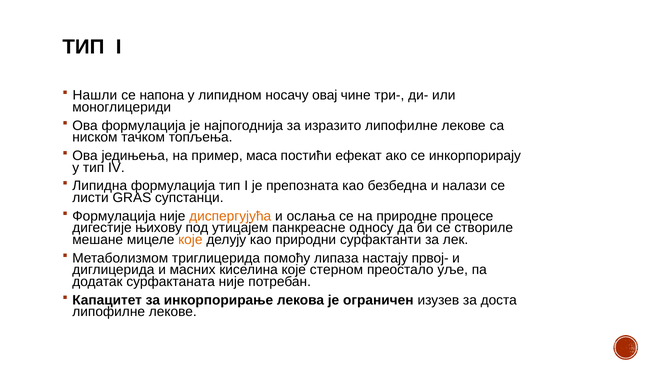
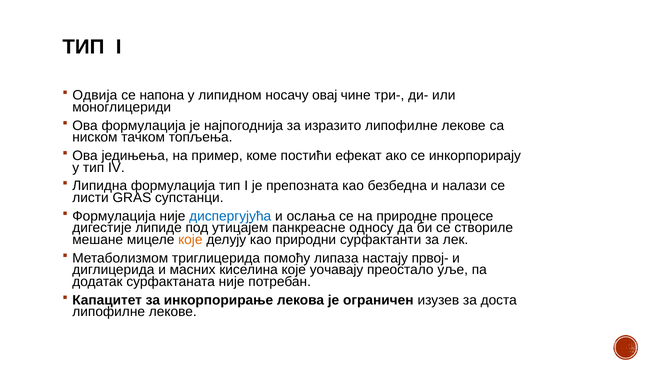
Нашли: Нашли -> Одвија (95, 95)
маса: маса -> коме (262, 156)
диспергујућа colour: orange -> blue (230, 216)
њихову: њихову -> липиде (159, 228)
стерном: стерном -> уочавају (337, 270)
